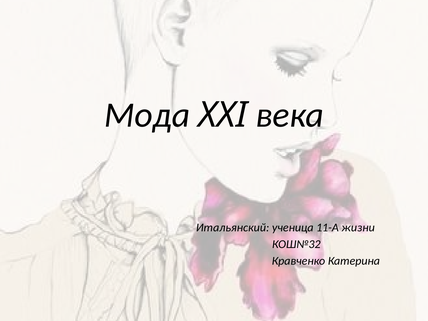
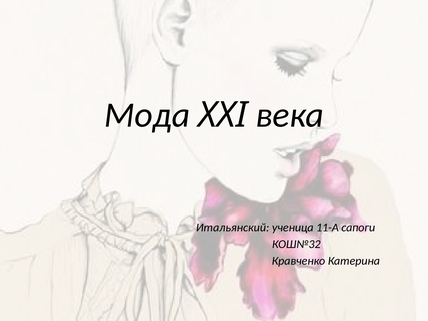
жизни: жизни -> сапоги (358, 227)
